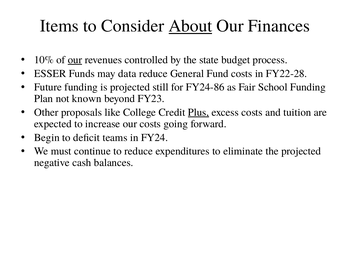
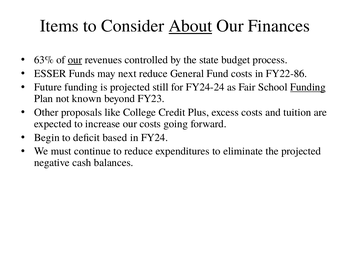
10%: 10% -> 63% (44, 60)
data: data -> next (127, 74)
FY22-28: FY22-28 -> FY22-86 (287, 74)
FY24-86: FY24-86 -> FY24-24 (205, 87)
Funding underline: none -> present (308, 87)
Plus underline: present -> none (198, 113)
teams: teams -> based (115, 138)
